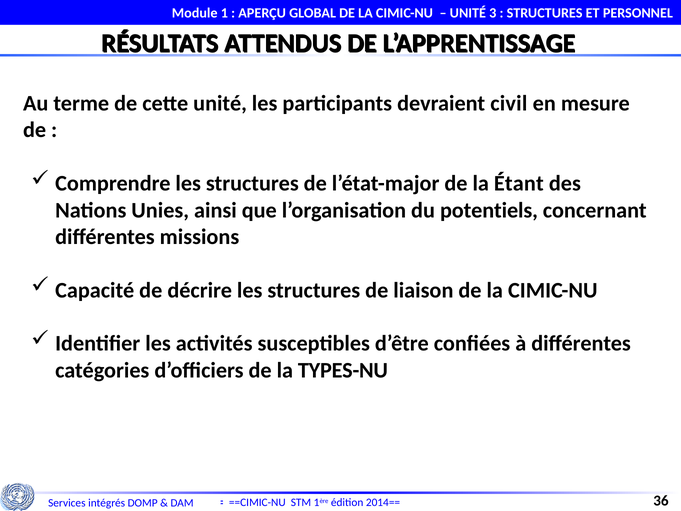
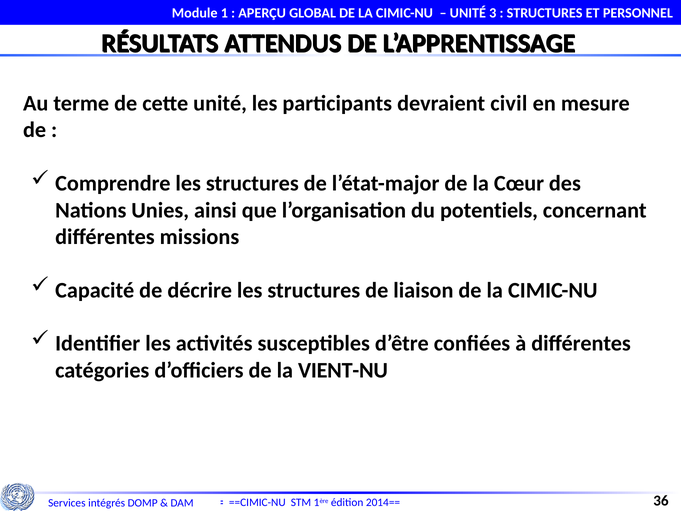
Étant: Étant -> Cœur (519, 183)
TYPES-NU: TYPES-NU -> VIENT-NU (343, 370)
